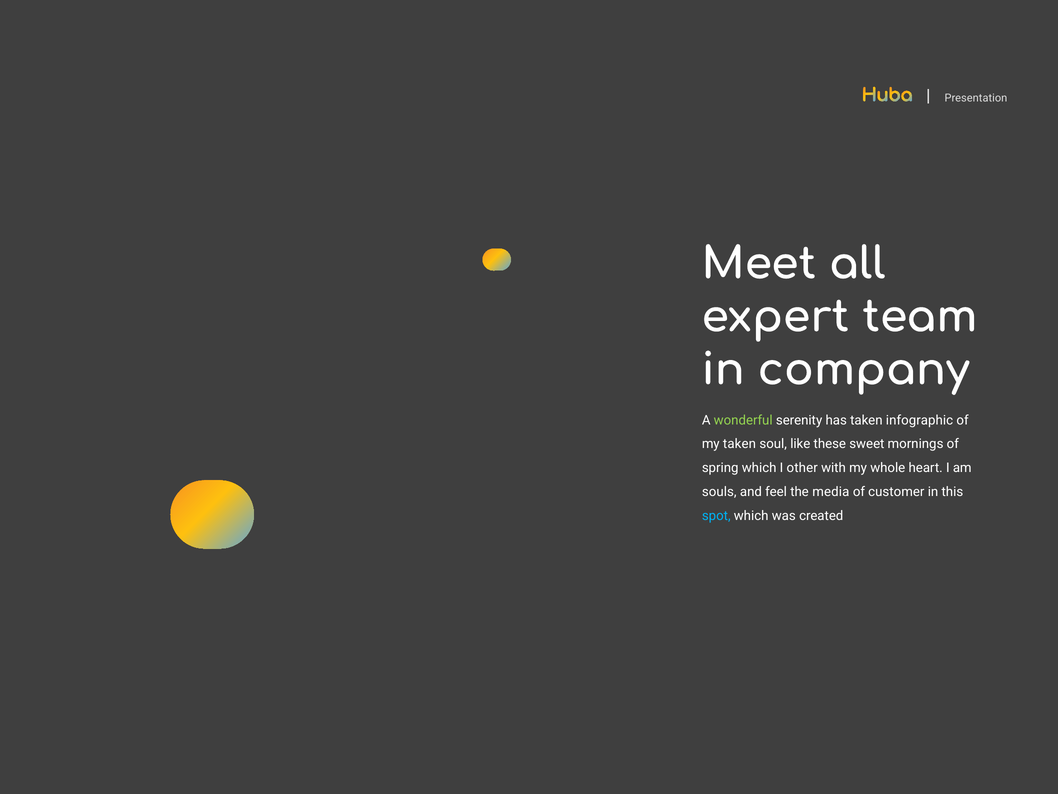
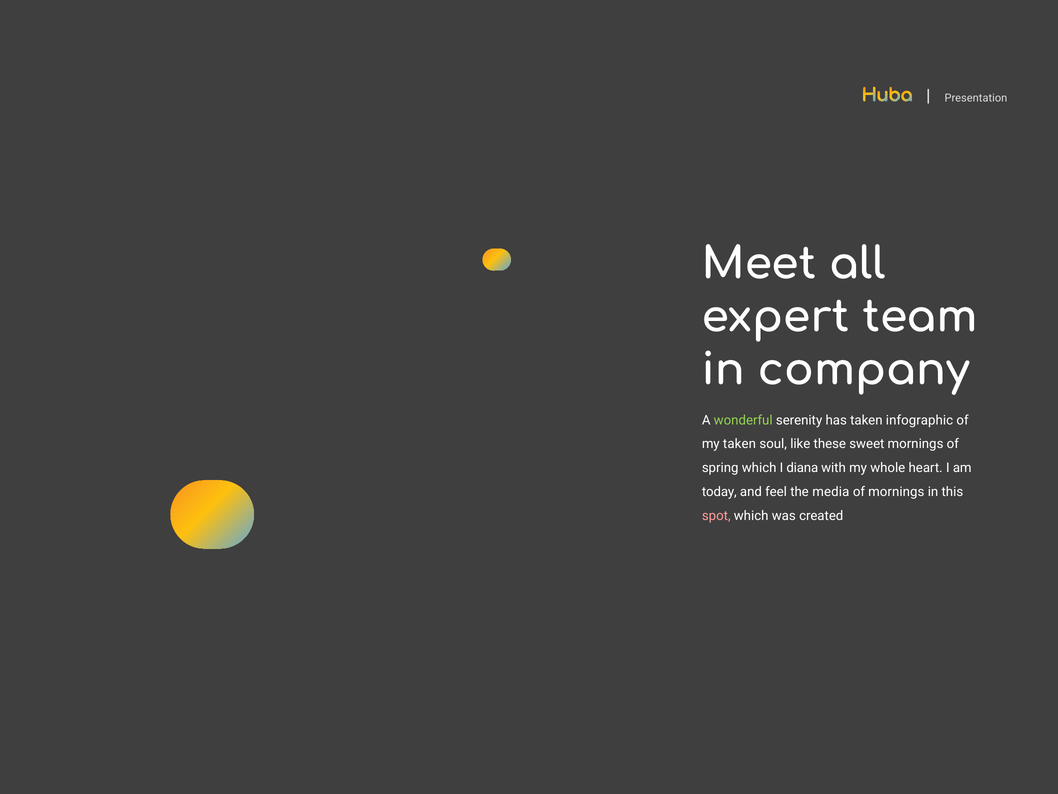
other: other -> diana (802, 468)
souls: souls -> today (719, 491)
of customer: customer -> mornings (896, 491)
spot colour: light blue -> pink (716, 515)
